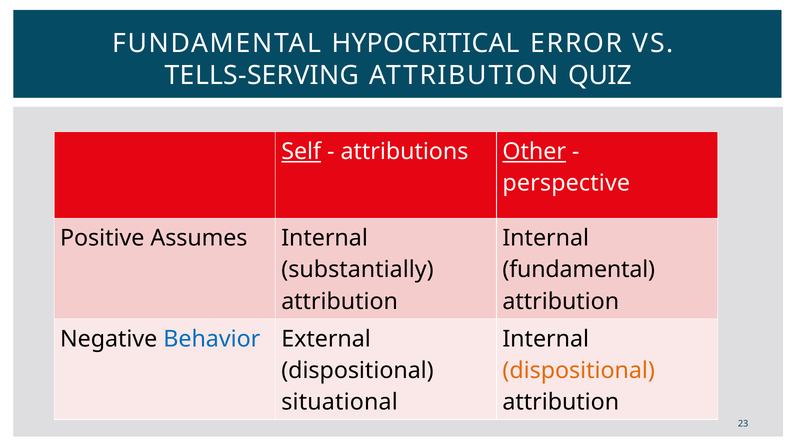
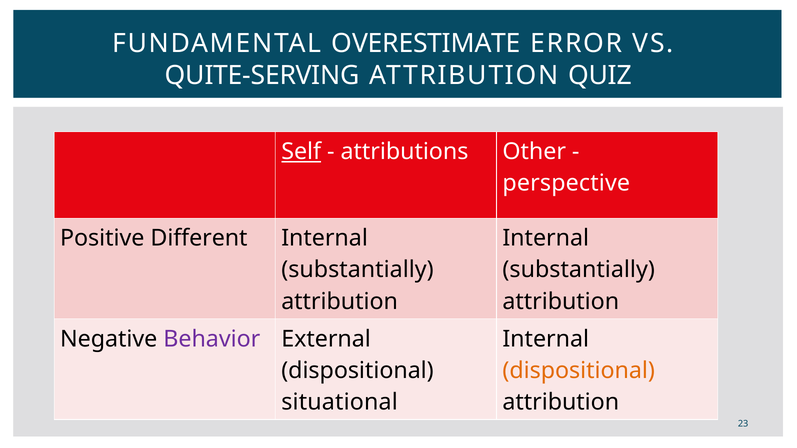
HYPOCRITICAL: HYPOCRITICAL -> OVERESTIMATE (426, 44)
TELLS-SERVING: TELLS-SERVING -> QUITE-SERVING (262, 76)
Other underline: present -> none (534, 152)
Assumes: Assumes -> Different (199, 238)
fundamental: fundamental -> substantially (579, 270)
Behavior colour: blue -> purple (212, 339)
